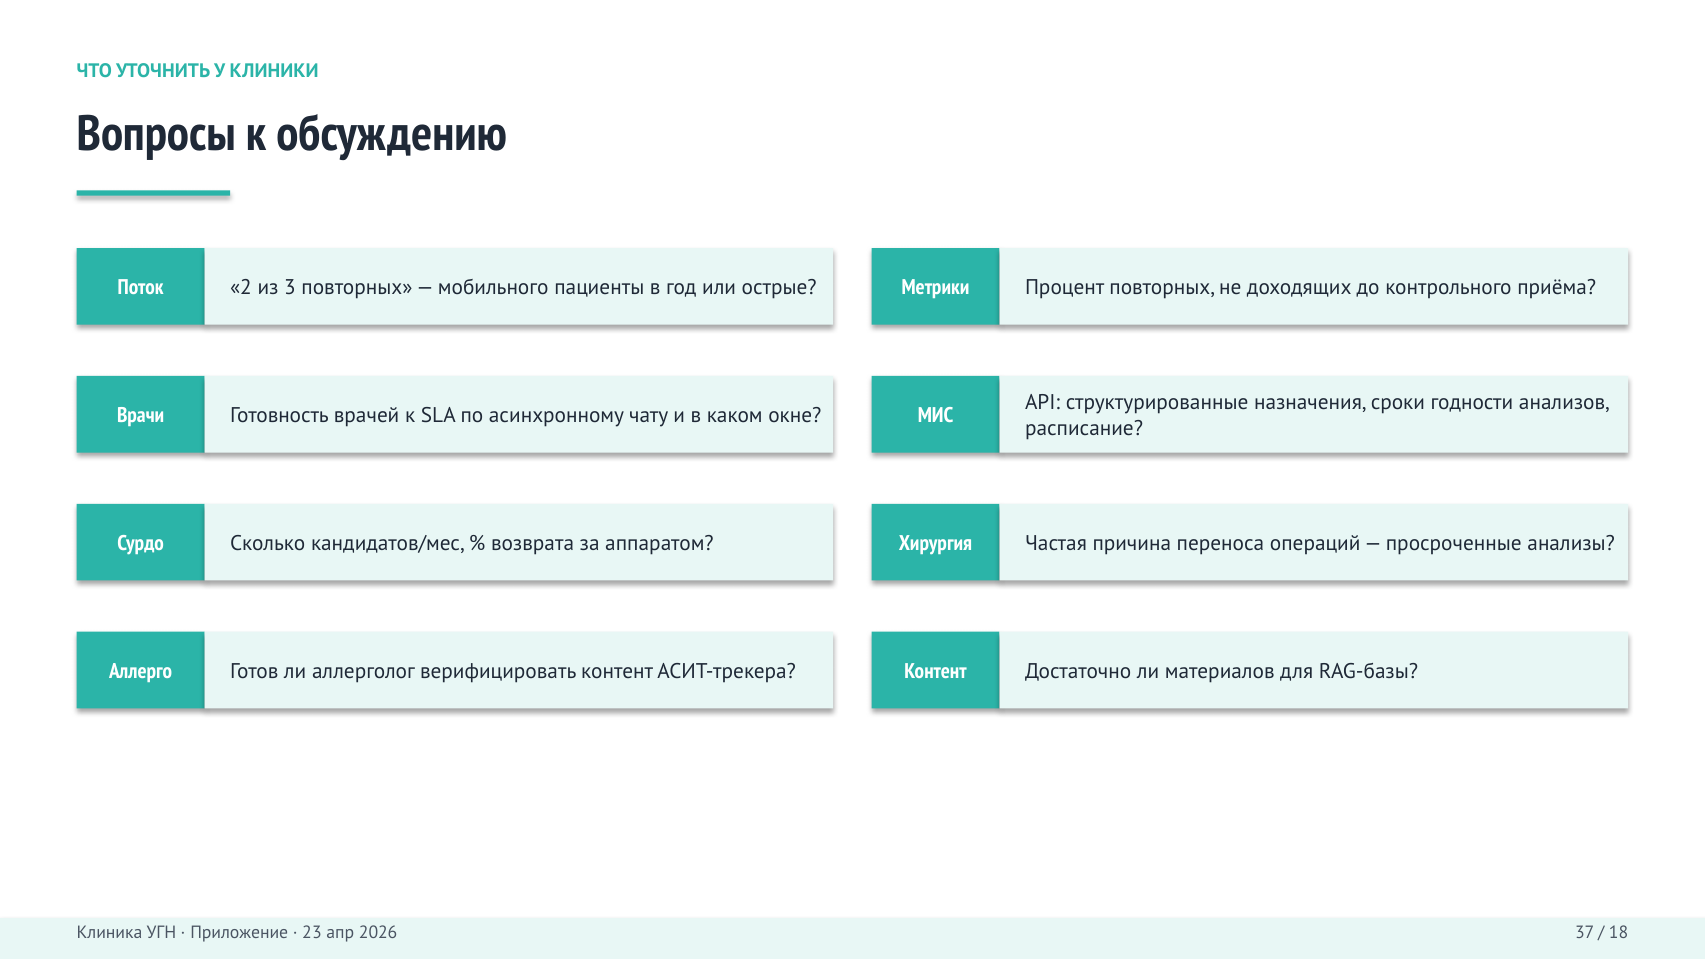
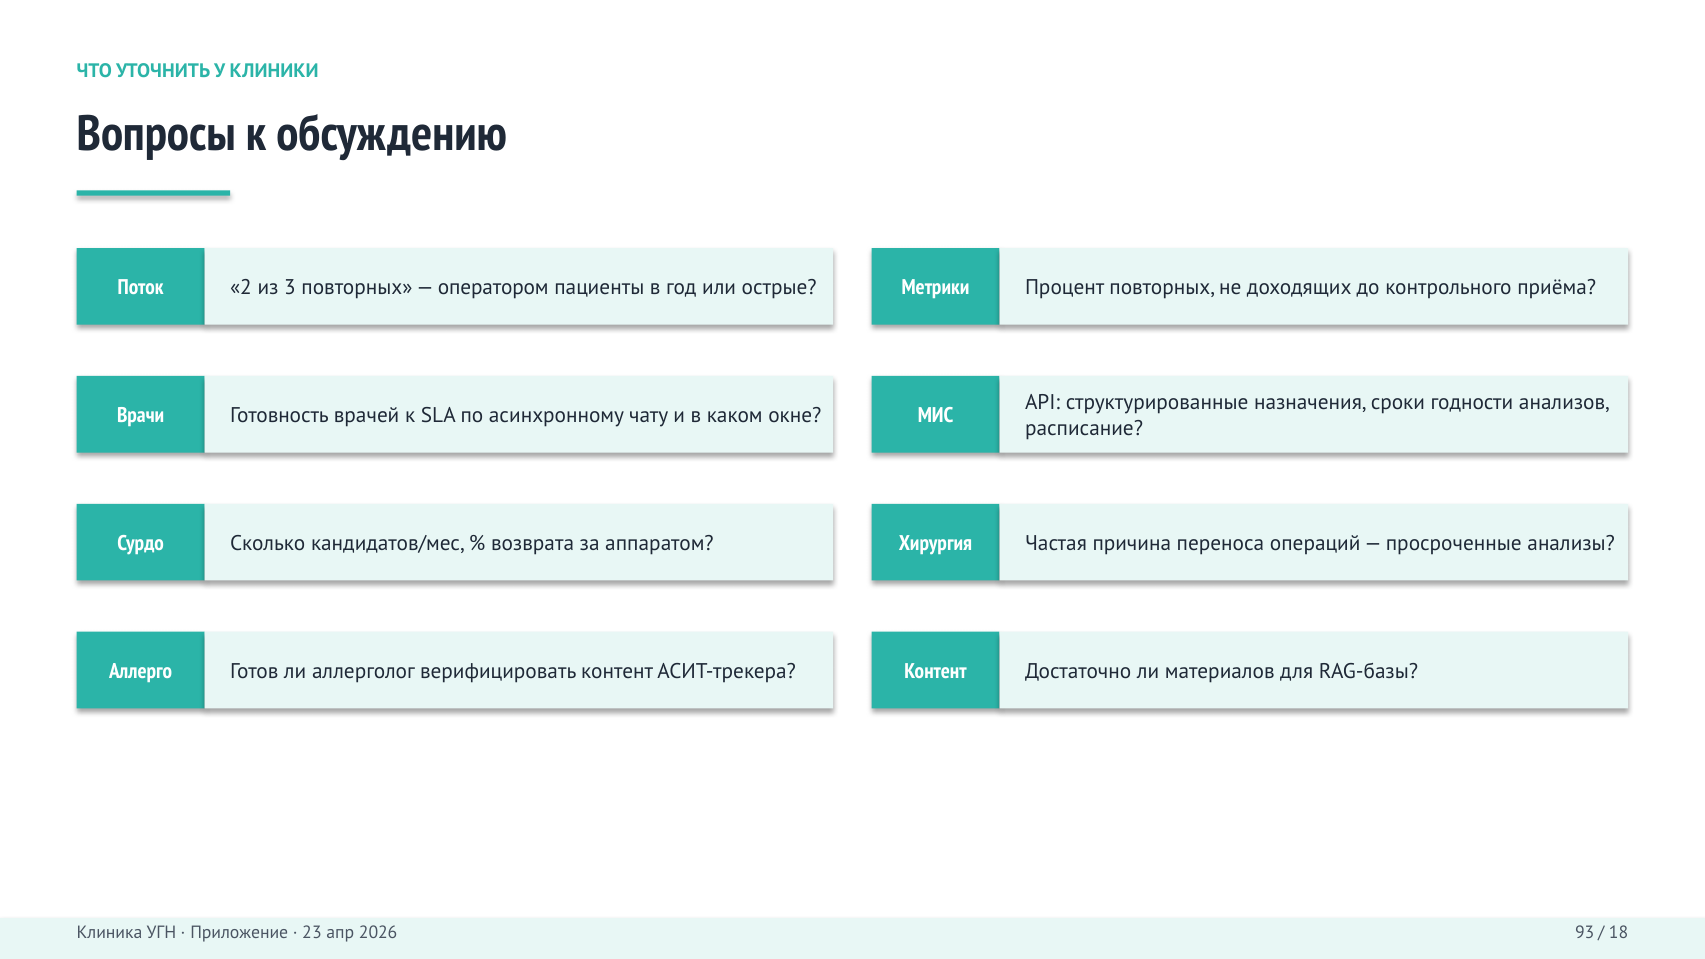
мобильного: мобильного -> оператором (493, 288)
37: 37 -> 93 (1585, 933)
